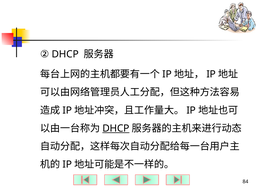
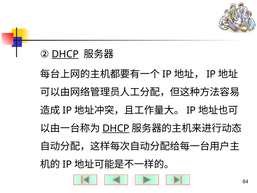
DHCP underline: none -> present (65, 54)
